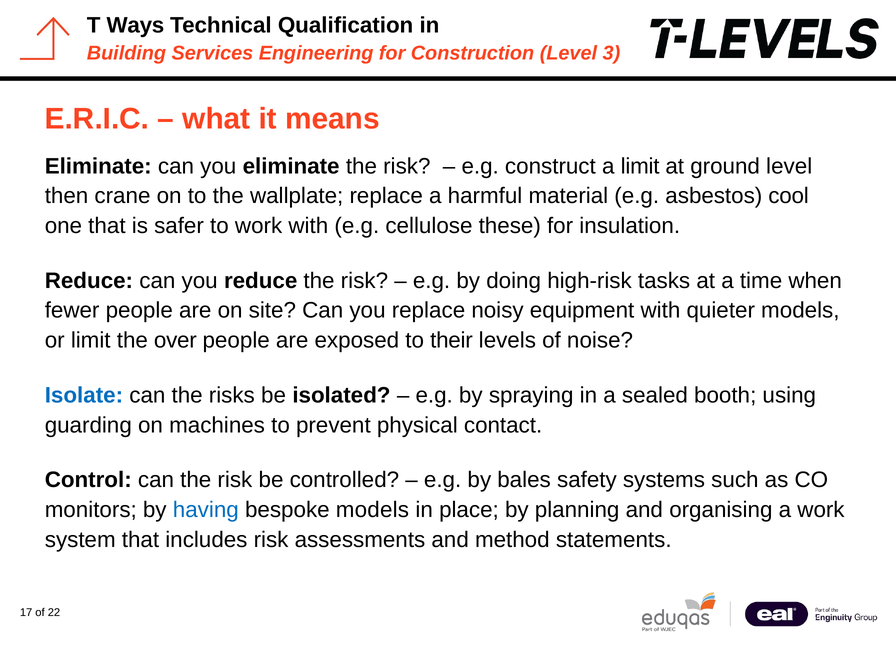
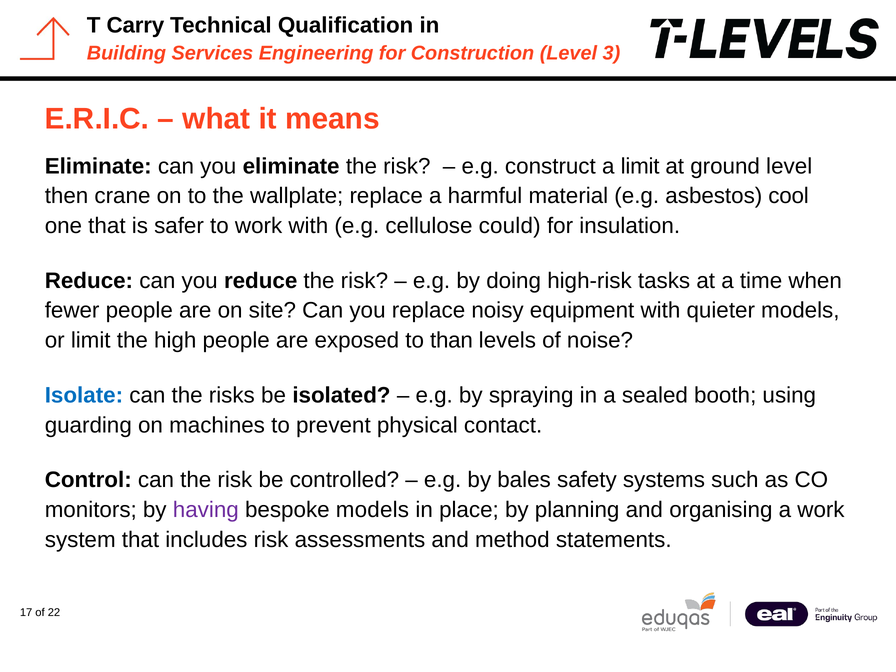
Ways: Ways -> Carry (135, 26)
these: these -> could (510, 226)
over: over -> high (175, 340)
their: their -> than (451, 340)
having colour: blue -> purple (206, 510)
